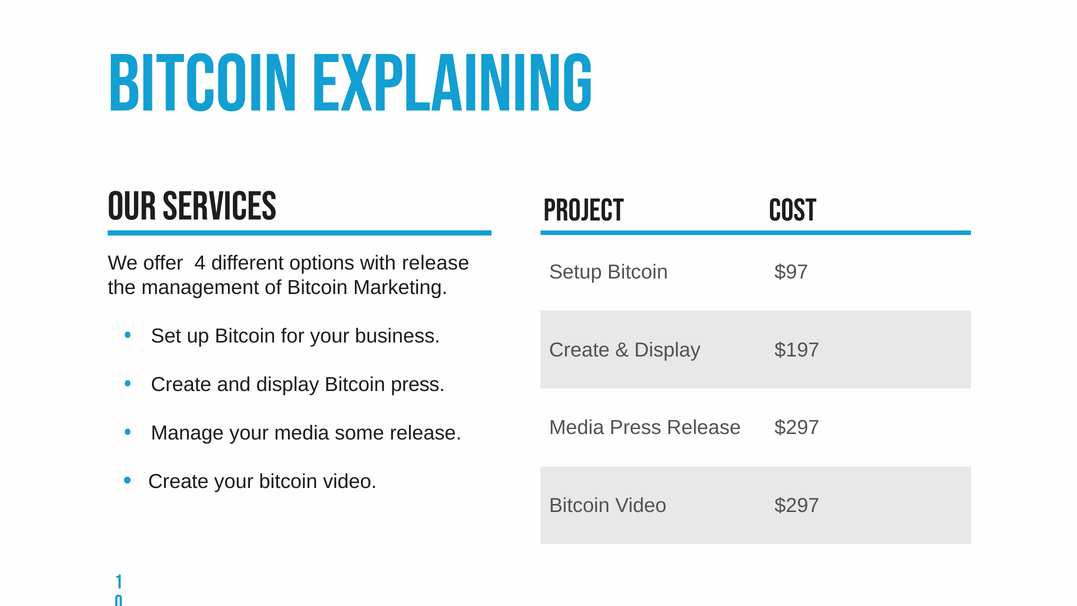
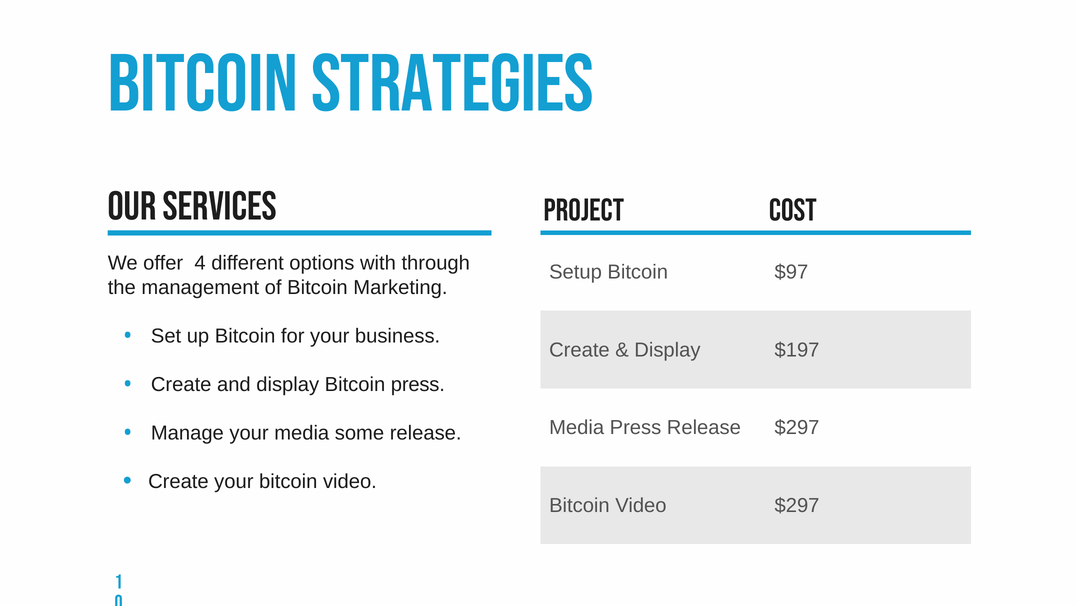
explaining: explaining -> strategies (452, 84)
with release: release -> through (436, 263)
